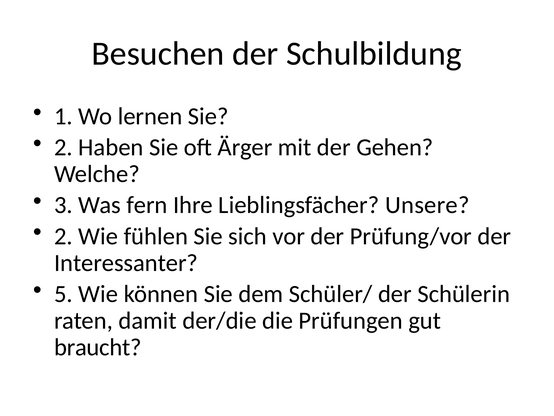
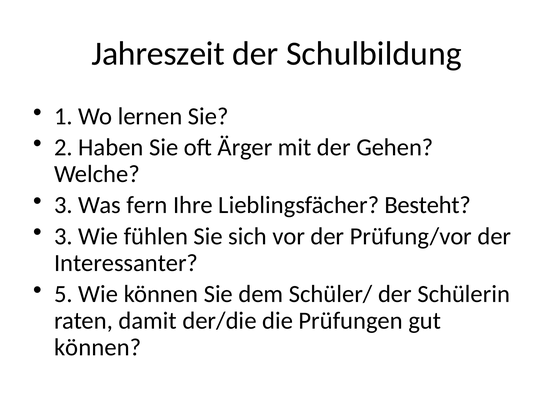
Besuchen: Besuchen -> Jahreszeit (158, 54)
Unsere: Unsere -> Besteht (428, 205)
2: 2 -> 3 (63, 236)
braucht: braucht -> können (98, 347)
